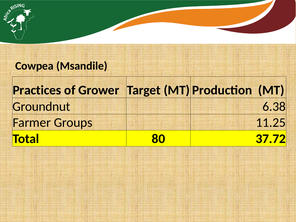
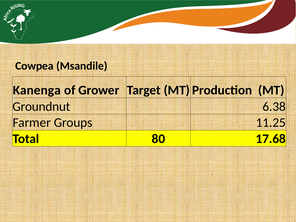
Practices: Practices -> Kanenga (37, 90)
37.72: 37.72 -> 17.68 (271, 139)
